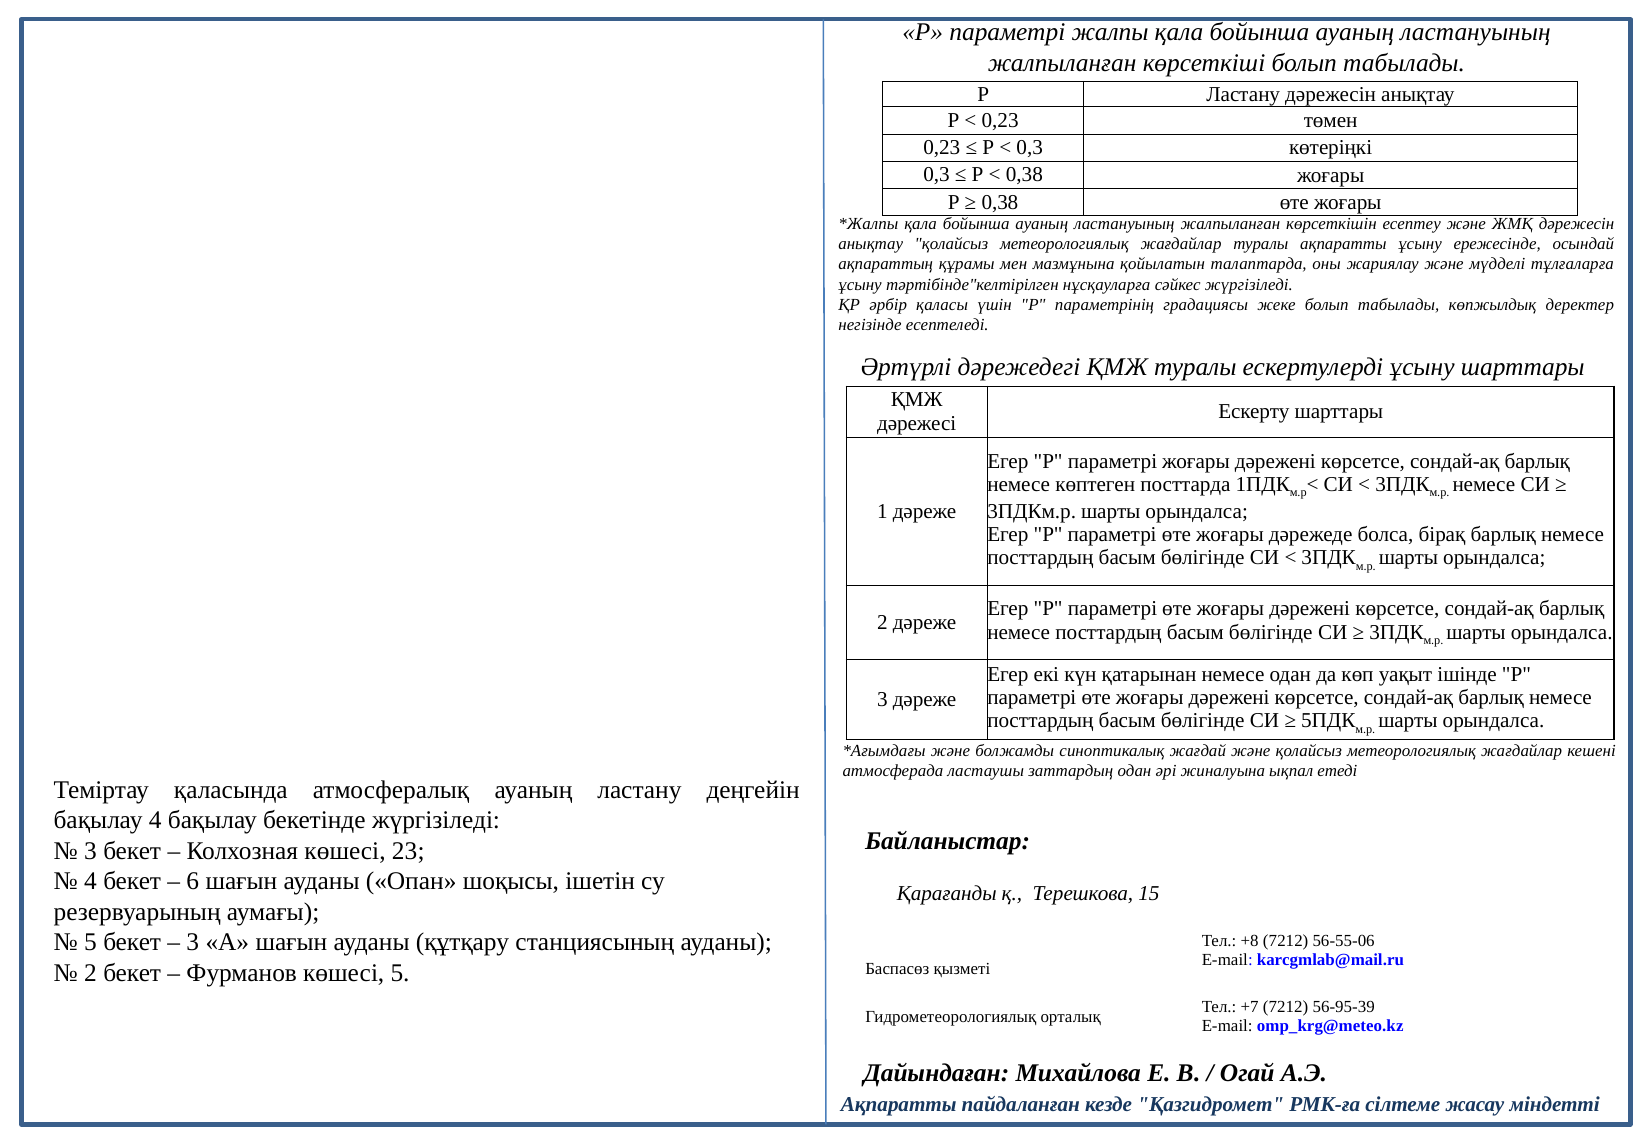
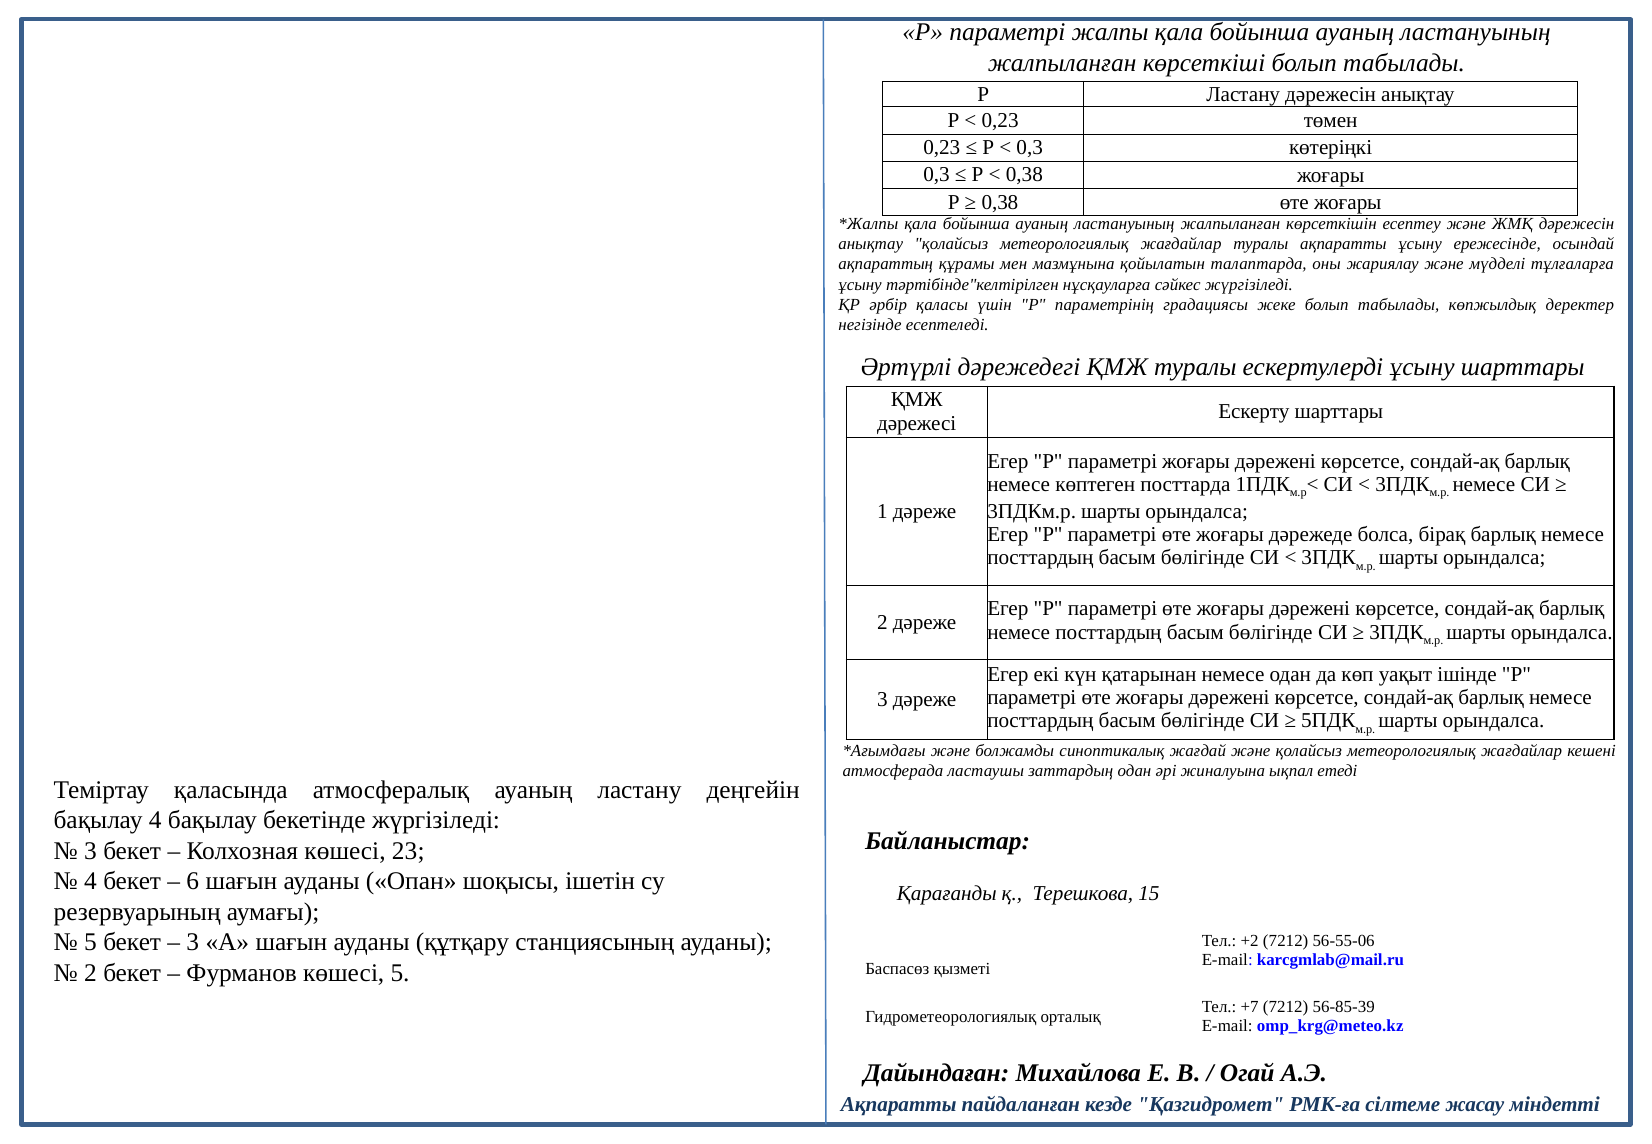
+8: +8 -> +2 (1250, 941)
56-95-39: 56-95-39 -> 56-85-39 (1344, 1007)
